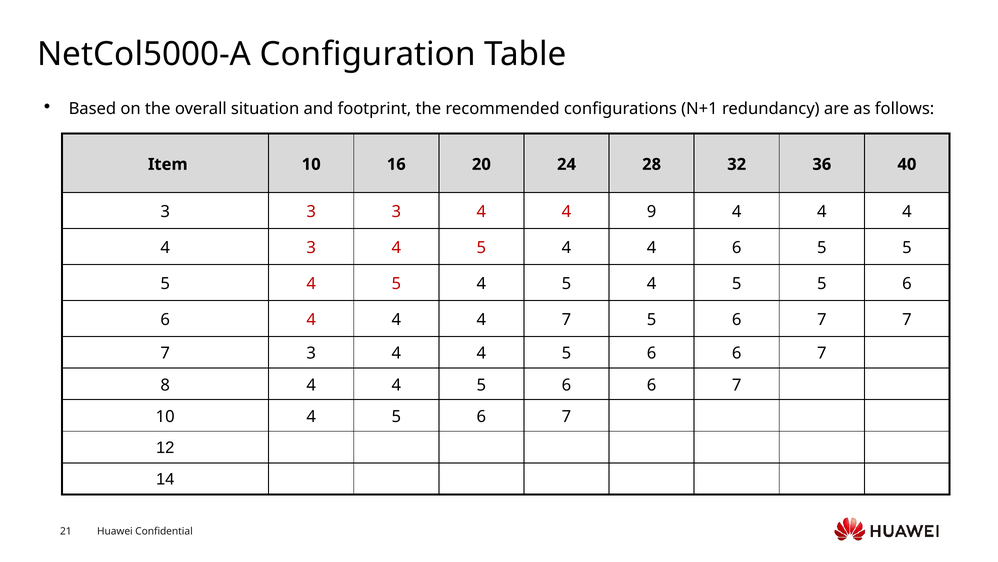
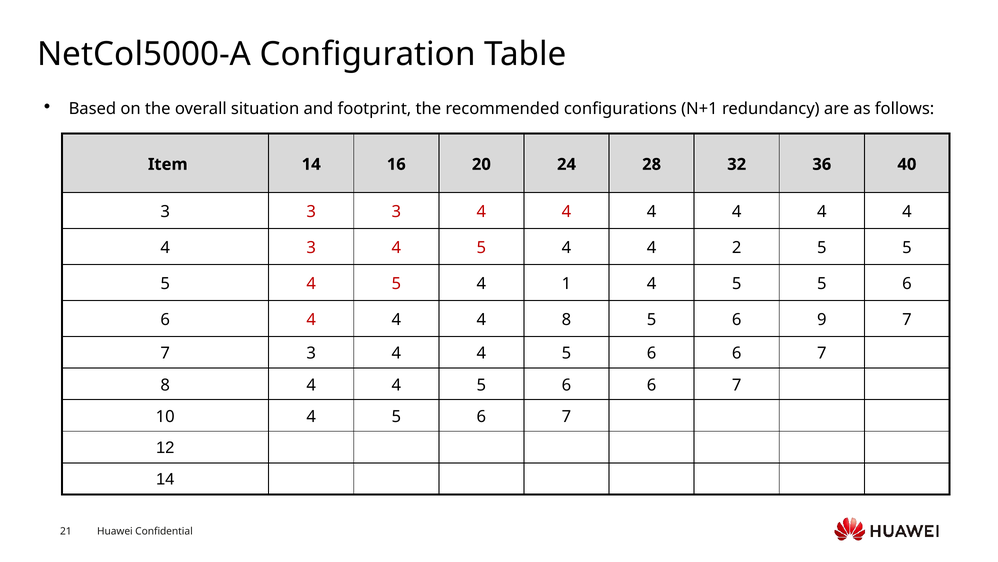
Item 10: 10 -> 14 (311, 164)
3 4 4 9: 9 -> 4 (652, 211)
4 6: 6 -> 2 (737, 247)
5: 5 -> 1 (566, 283)
4 7: 7 -> 8 (566, 319)
7: 7 -> 9 (822, 319)
